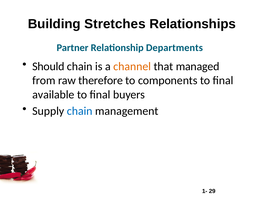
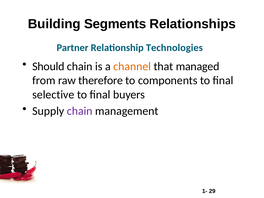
Stretches: Stretches -> Segments (115, 24)
Departments: Departments -> Technologies (174, 48)
available: available -> selective (53, 95)
chain colour: blue -> purple (80, 111)
